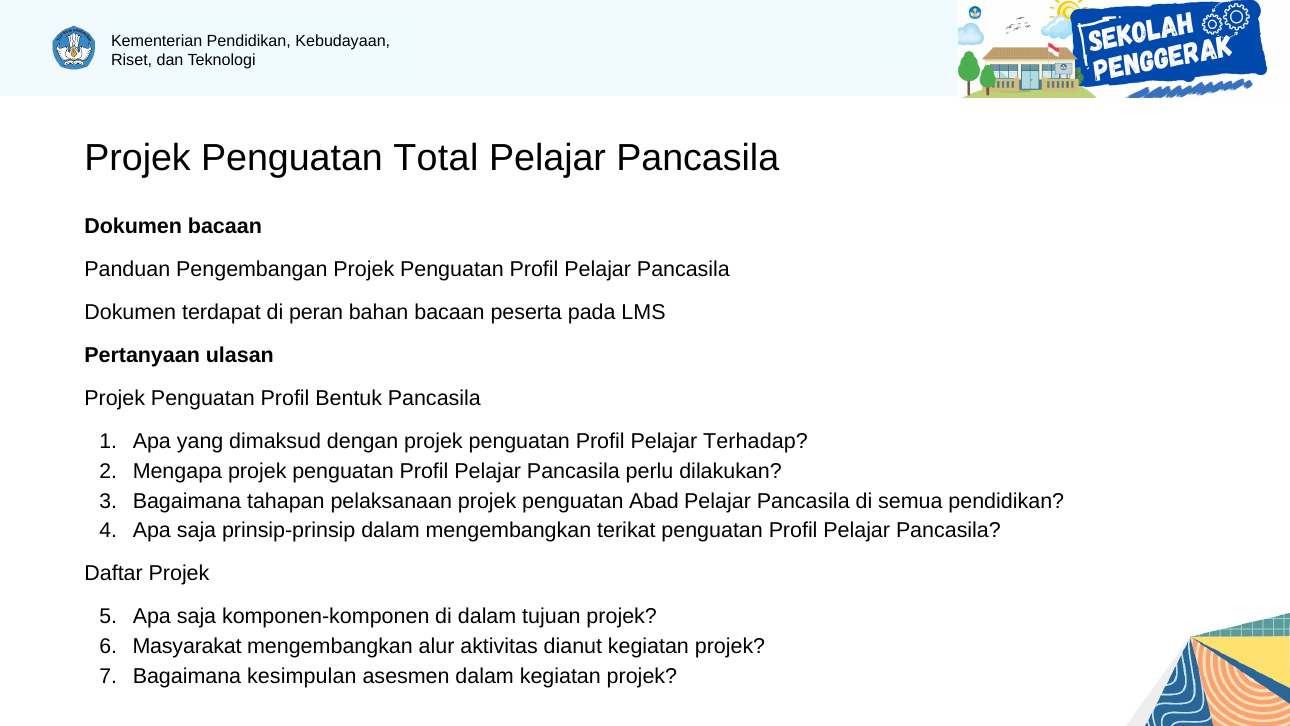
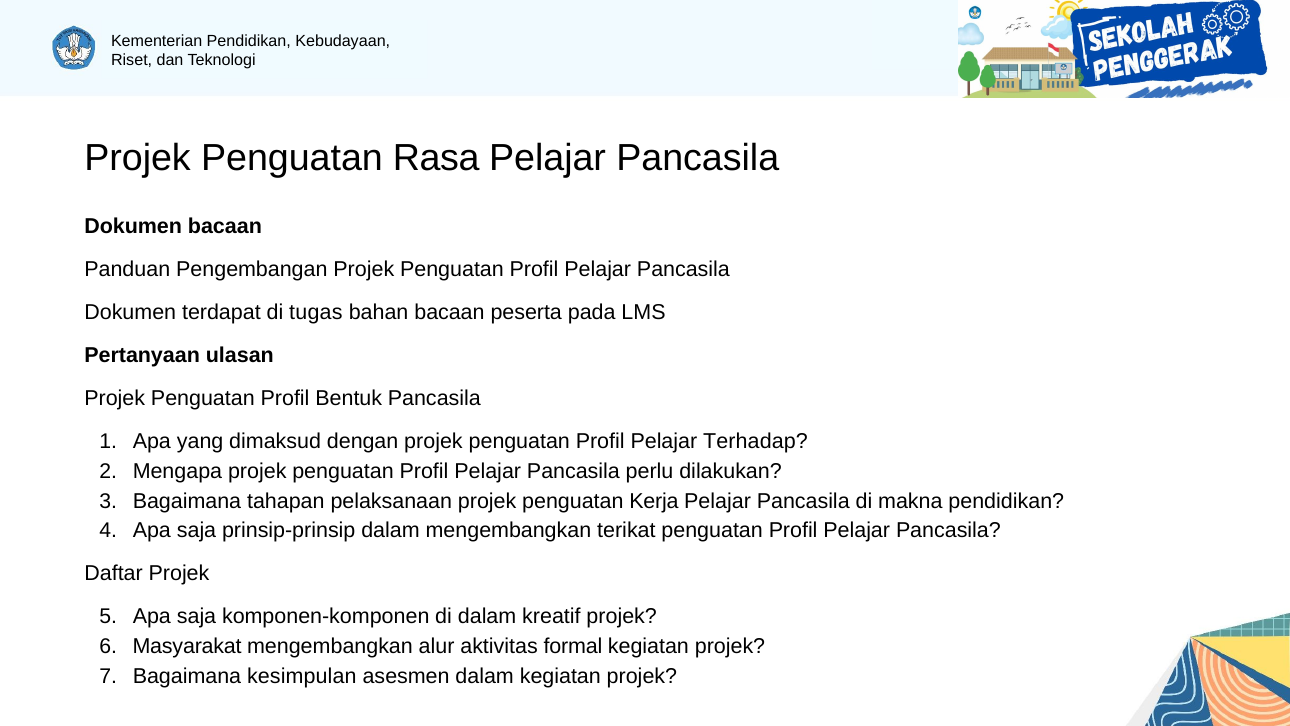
Total: Total -> Rasa (436, 158)
peran: peran -> tugas (316, 312)
Abad: Abad -> Kerja (654, 501)
semua: semua -> makna (910, 501)
tujuan: tujuan -> kreatif (551, 617)
dianut: dianut -> formal (573, 646)
